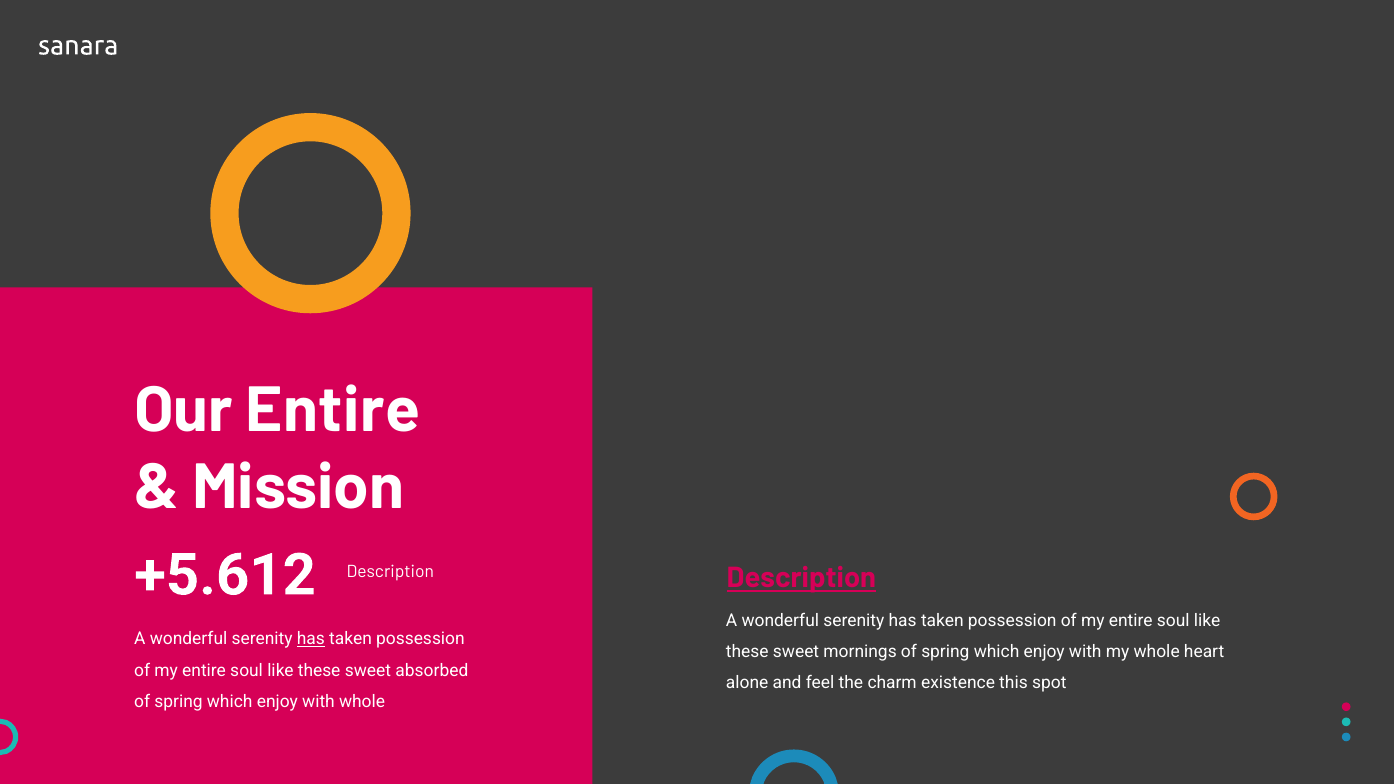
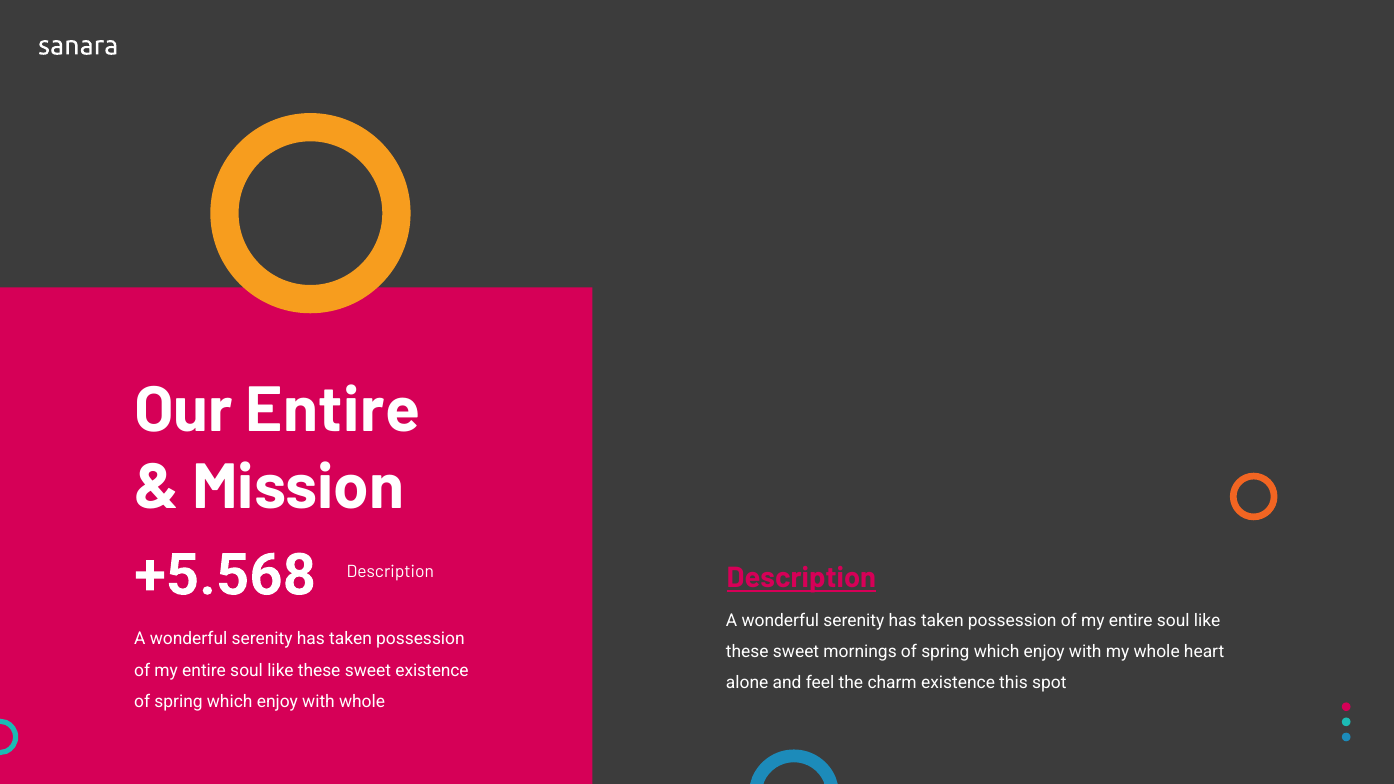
+5.612: +5.612 -> +5.568 (225, 575)
has underline: present -> none (311, 639)
sweet absorbed: absorbed -> existence (432, 670)
